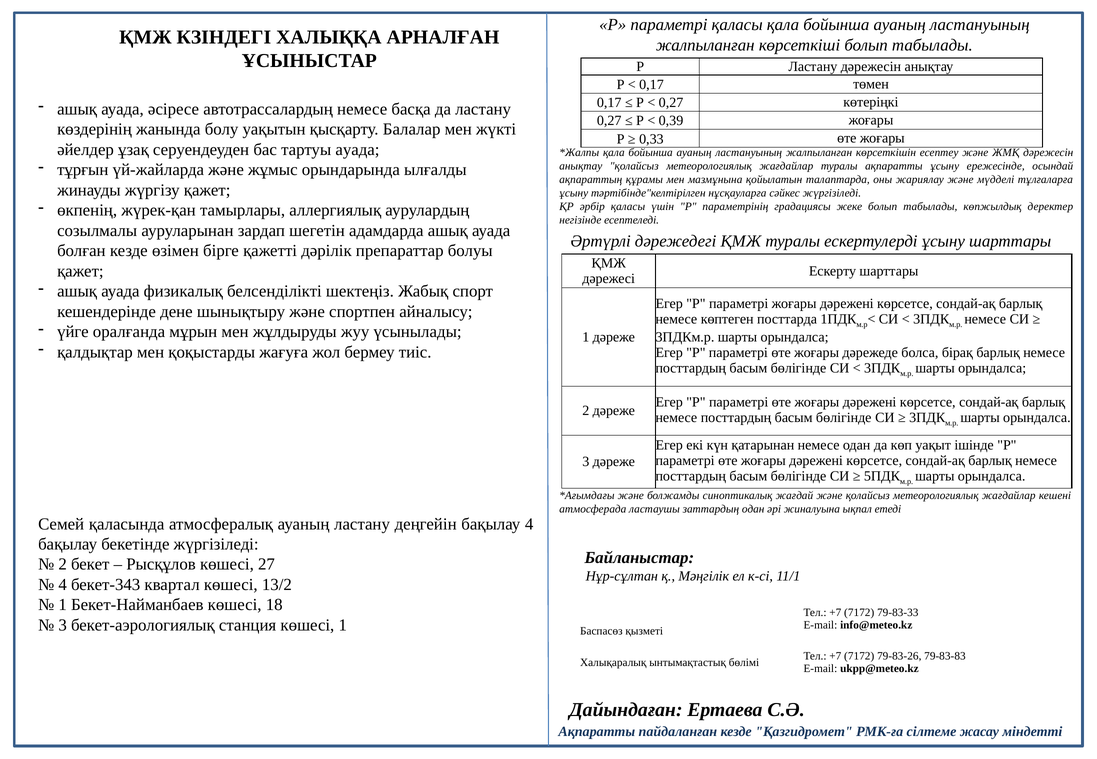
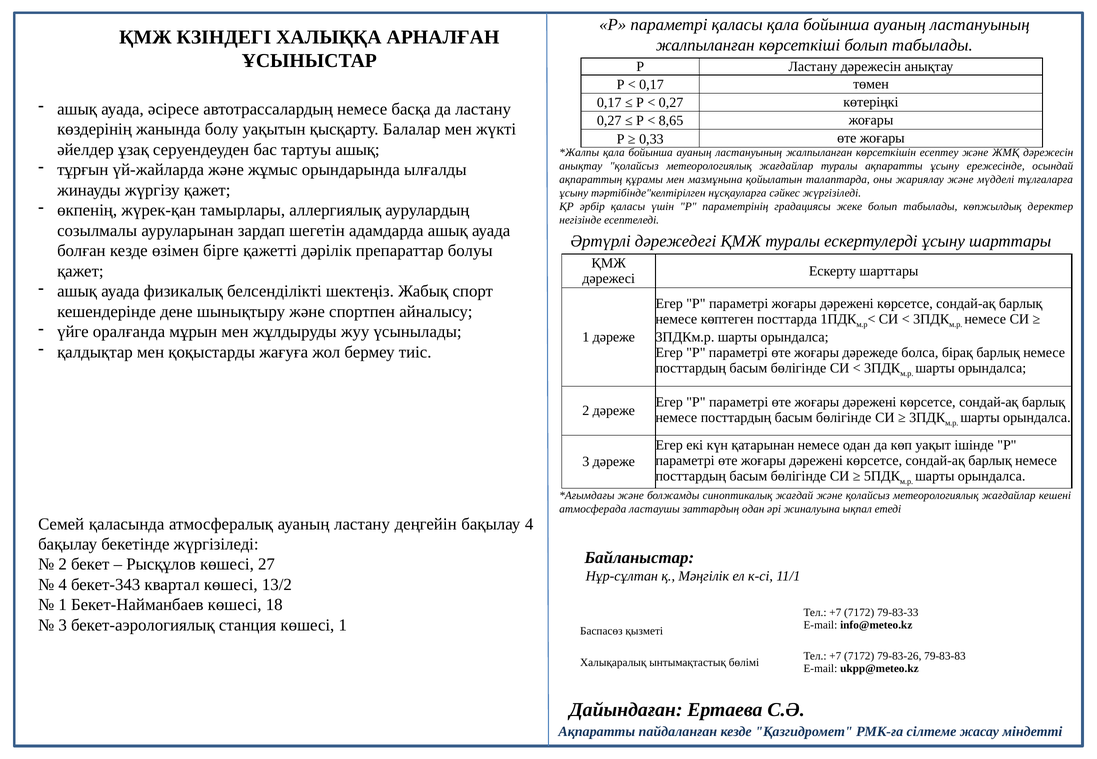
0,39: 0,39 -> 8,65 (671, 121)
тартуы ауада: ауада -> ашық (358, 150)
